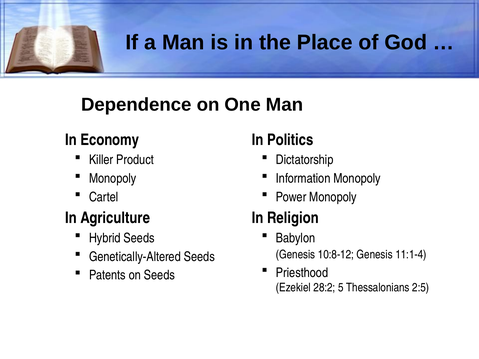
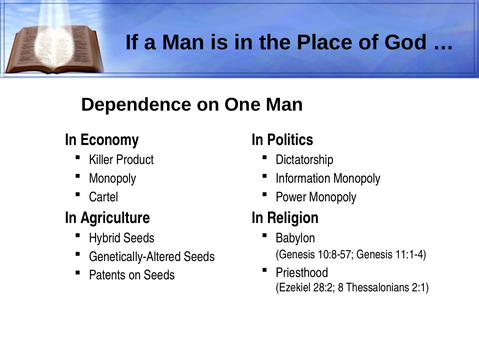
10:8-12: 10:8-12 -> 10:8-57 (336, 255)
5: 5 -> 8 (341, 288)
2:5: 2:5 -> 2:1 (421, 288)
